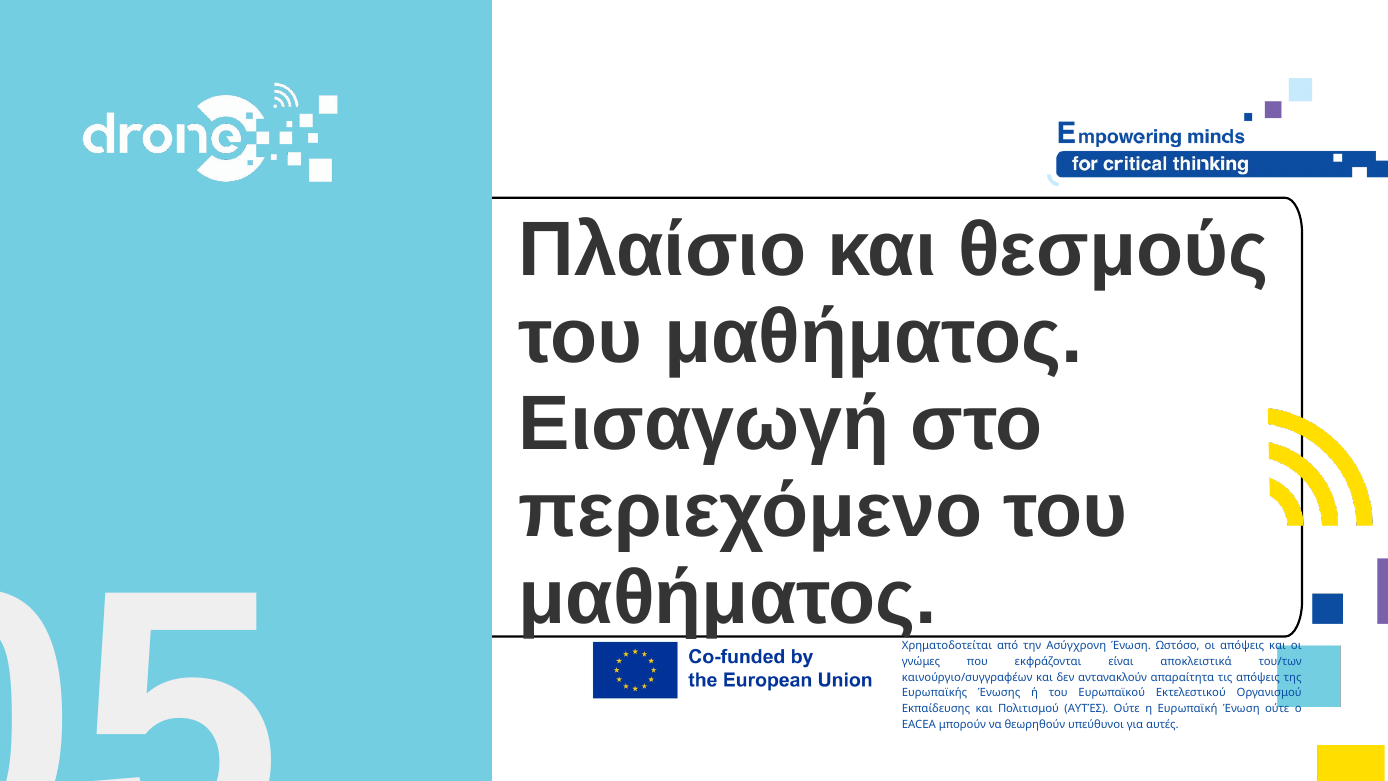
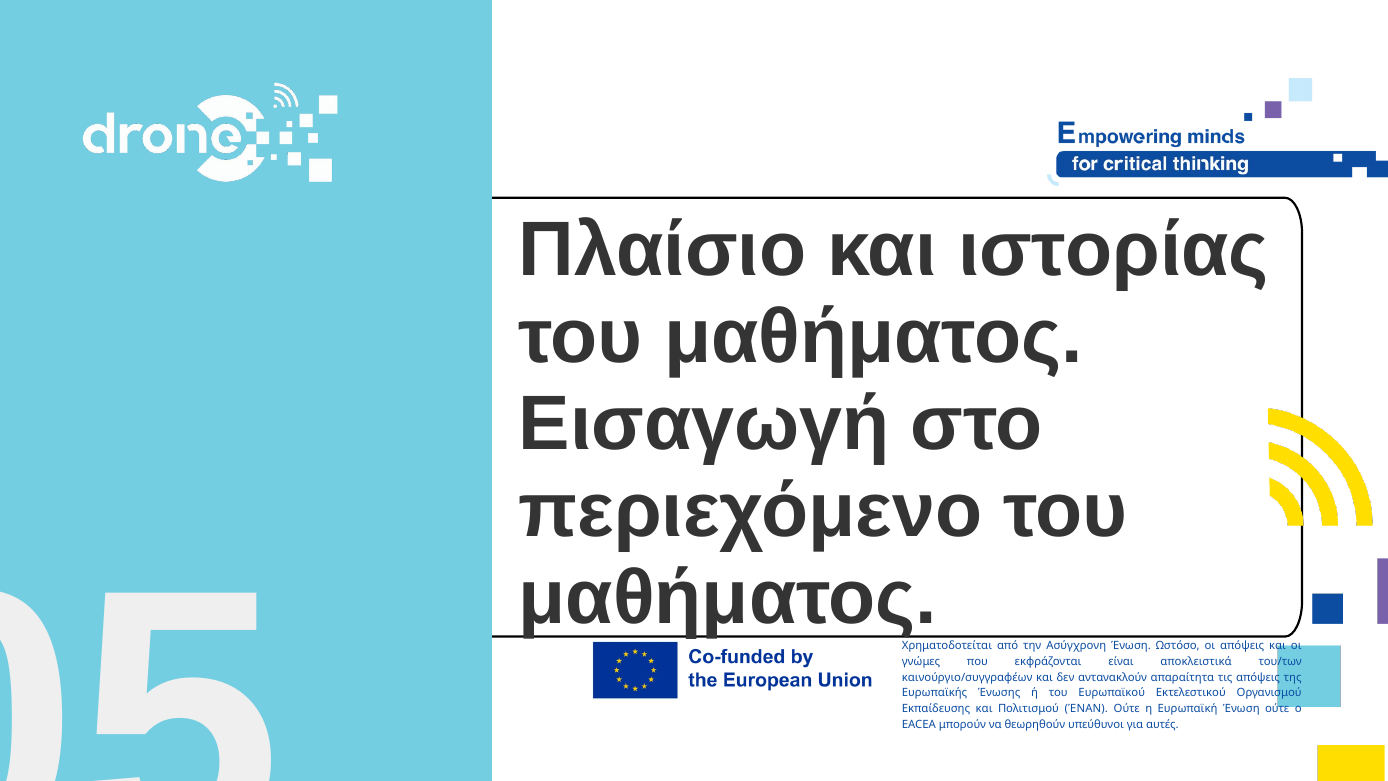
θεσμούς: θεσμούς -> ιστορίας (1113, 250)
Πολιτισμού ΑΥΤΈΣ: ΑΥΤΈΣ -> ΈΝΑΝ (1086, 709)
